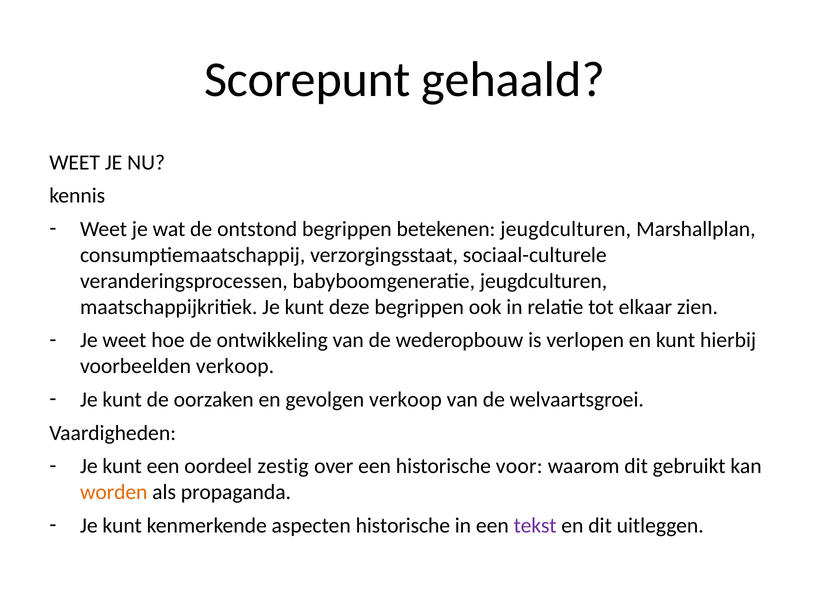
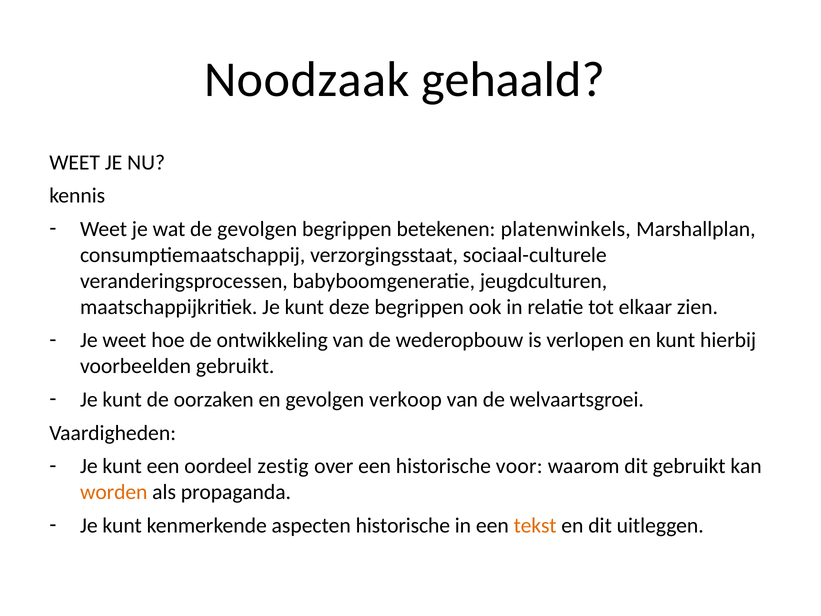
Scorepunt: Scorepunt -> Noodzaak (307, 79)
de ontstond: ontstond -> gevolgen (257, 229)
betekenen jeugdculturen: jeugdculturen -> platenwinkels (566, 229)
voorbeelden verkoop: verkoop -> gebruikt (235, 366)
tekst colour: purple -> orange (535, 525)
